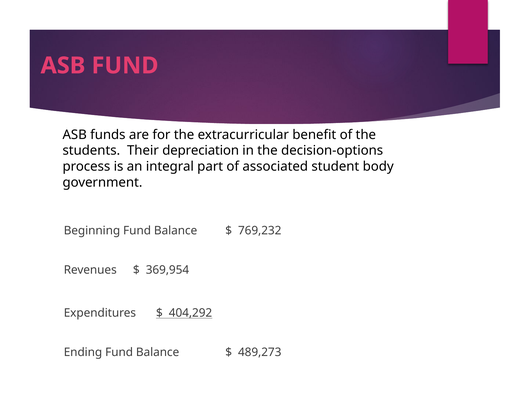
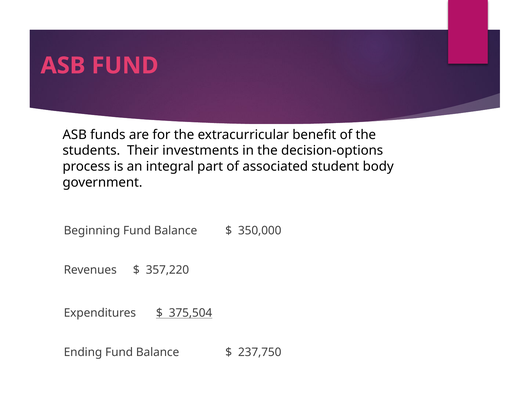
depreciation: depreciation -> investments (201, 150)
769,232: 769,232 -> 350,000 (260, 230)
369,954: 369,954 -> 357,220 (167, 270)
404,292: 404,292 -> 375,504 (191, 313)
489,273: 489,273 -> 237,750 (260, 352)
